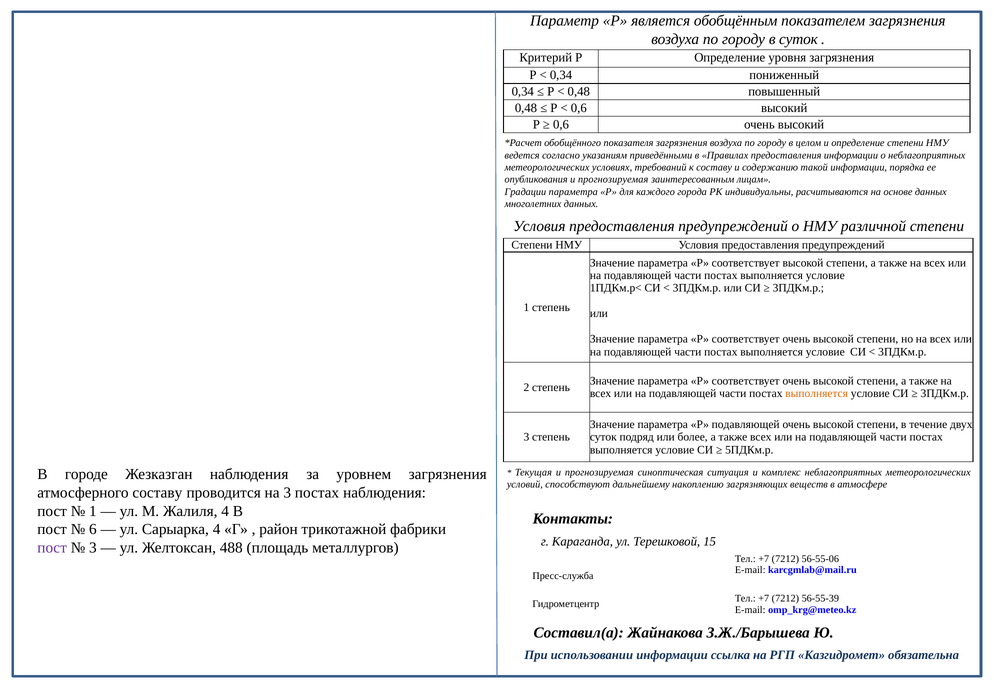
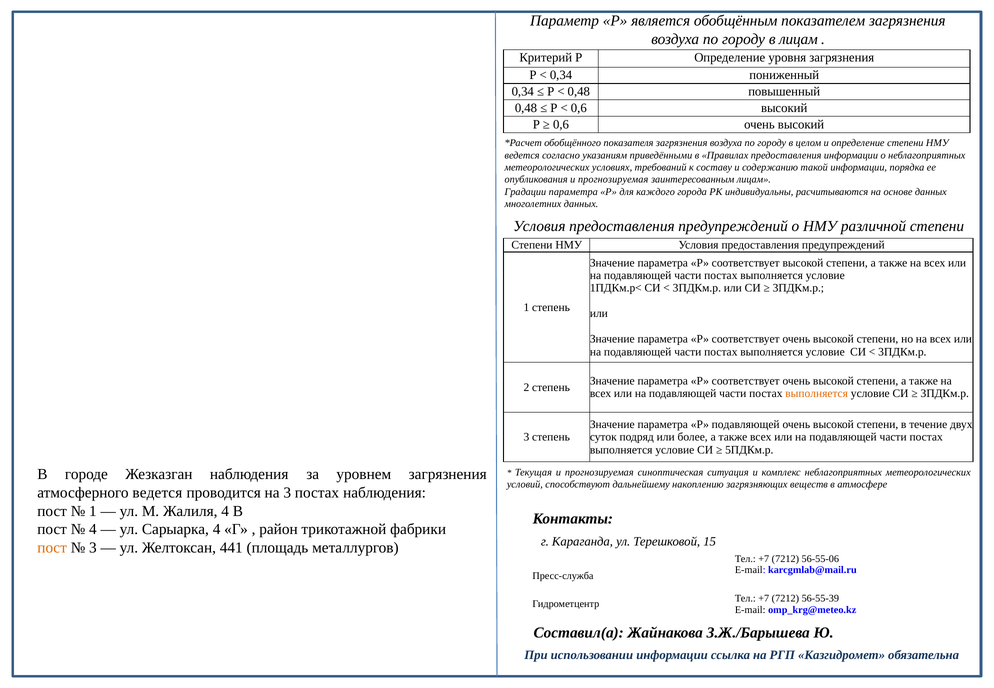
в суток: суток -> лицам (798, 39)
атмосферного составу: составу -> ведется (157, 493)
6: 6 -> 4 (93, 529)
пост colour: purple -> orange (52, 548)
488: 488 -> 441 (231, 548)
